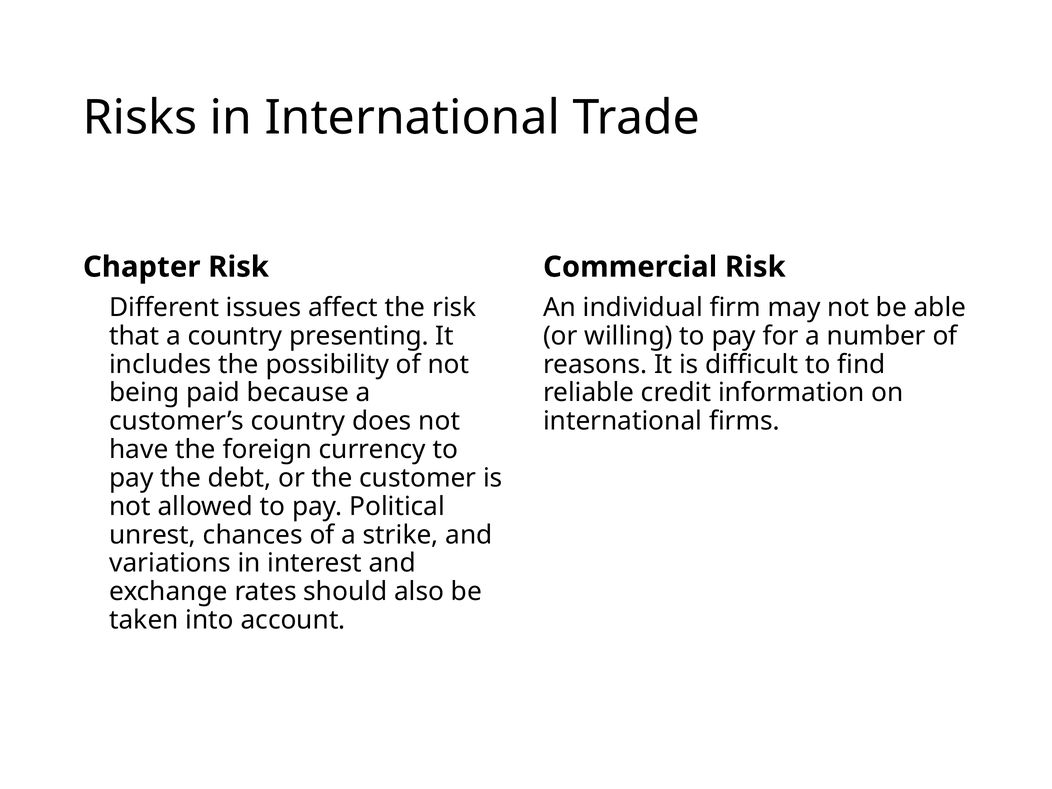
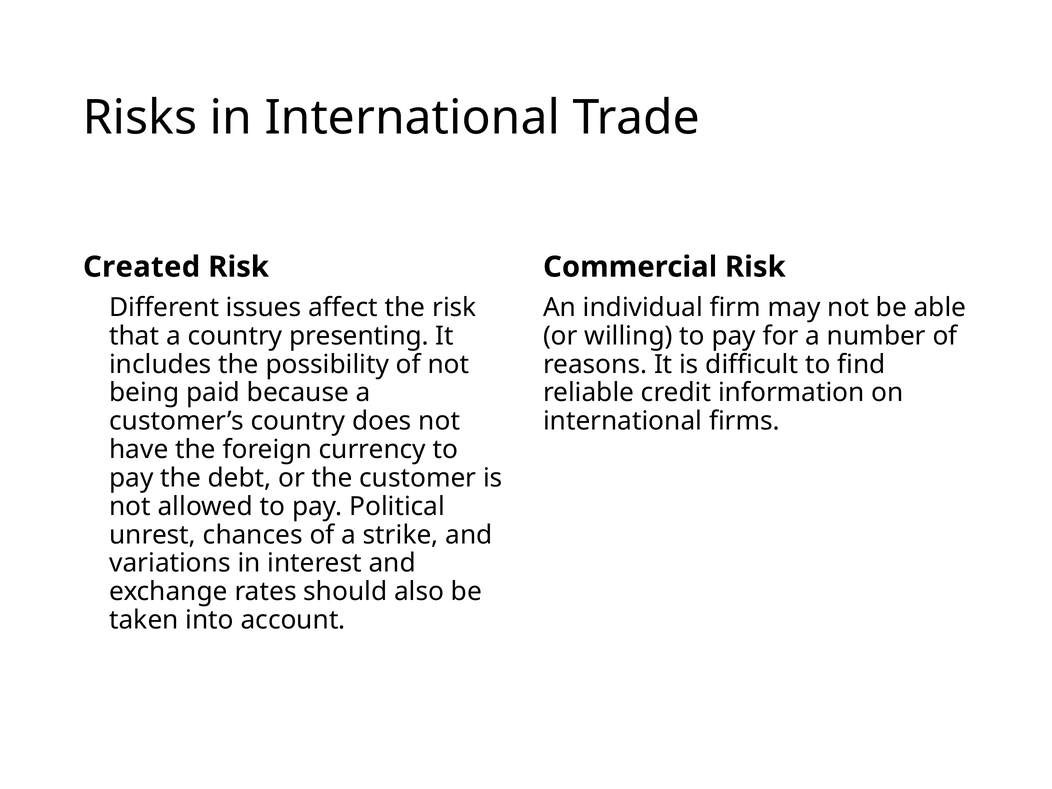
Chapter: Chapter -> Created (142, 267)
